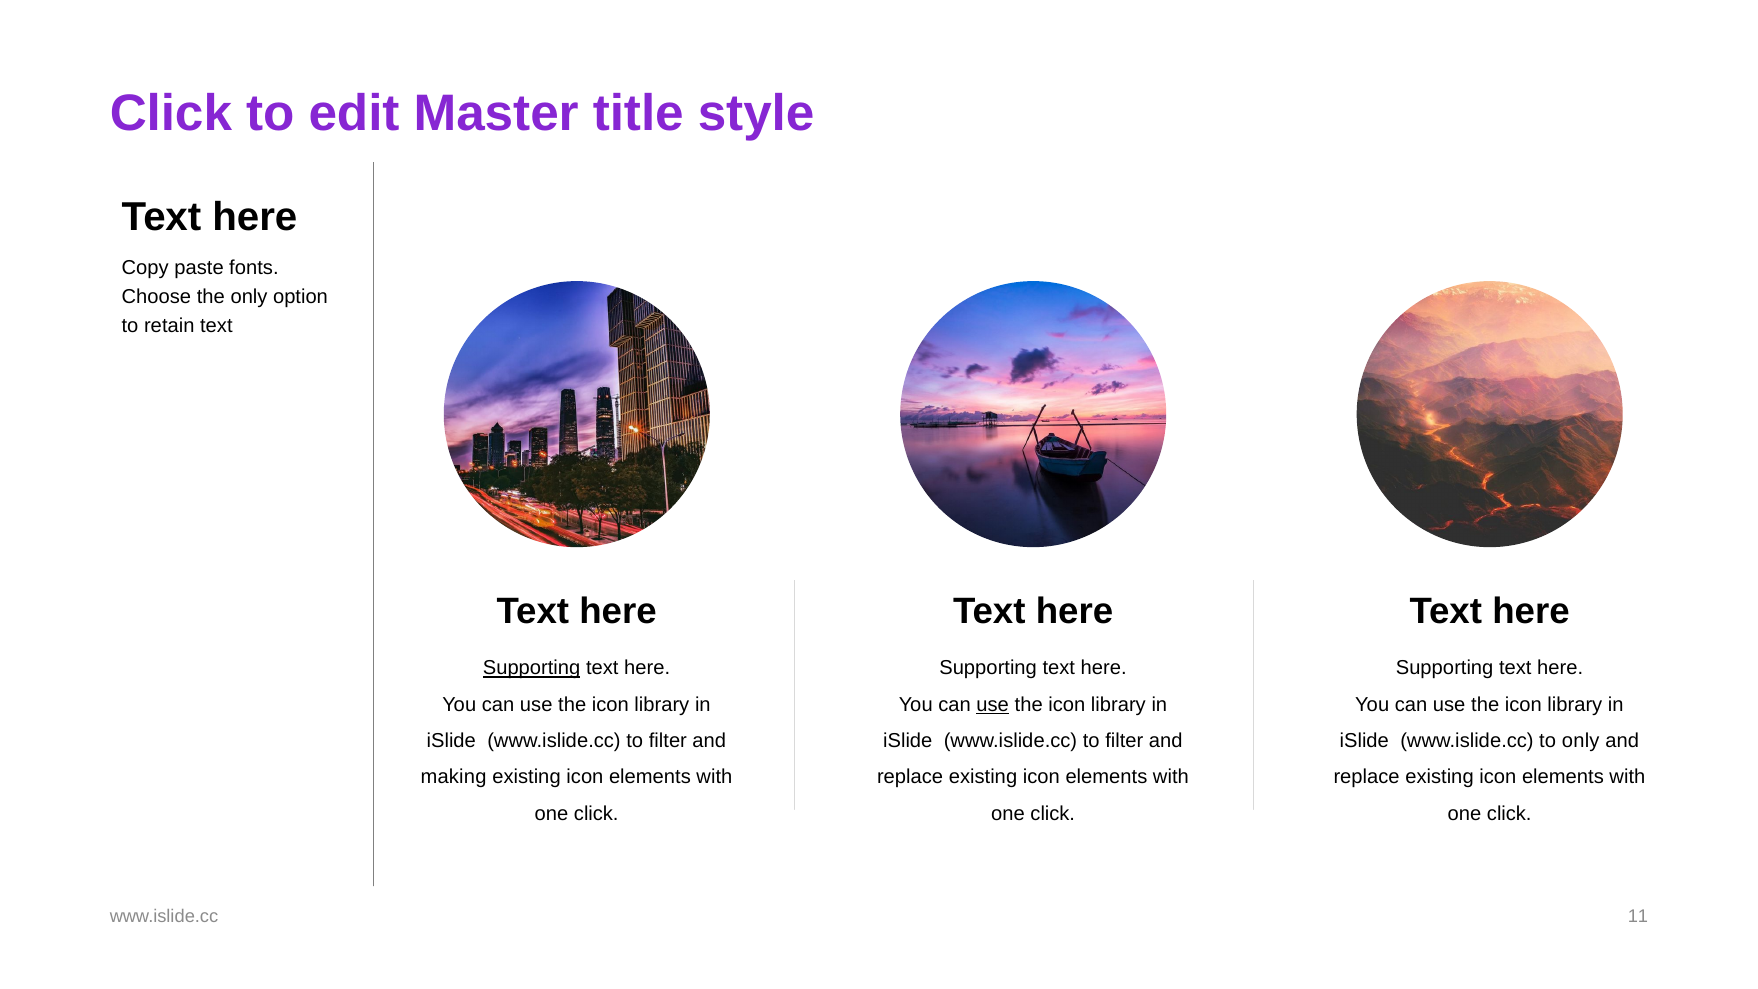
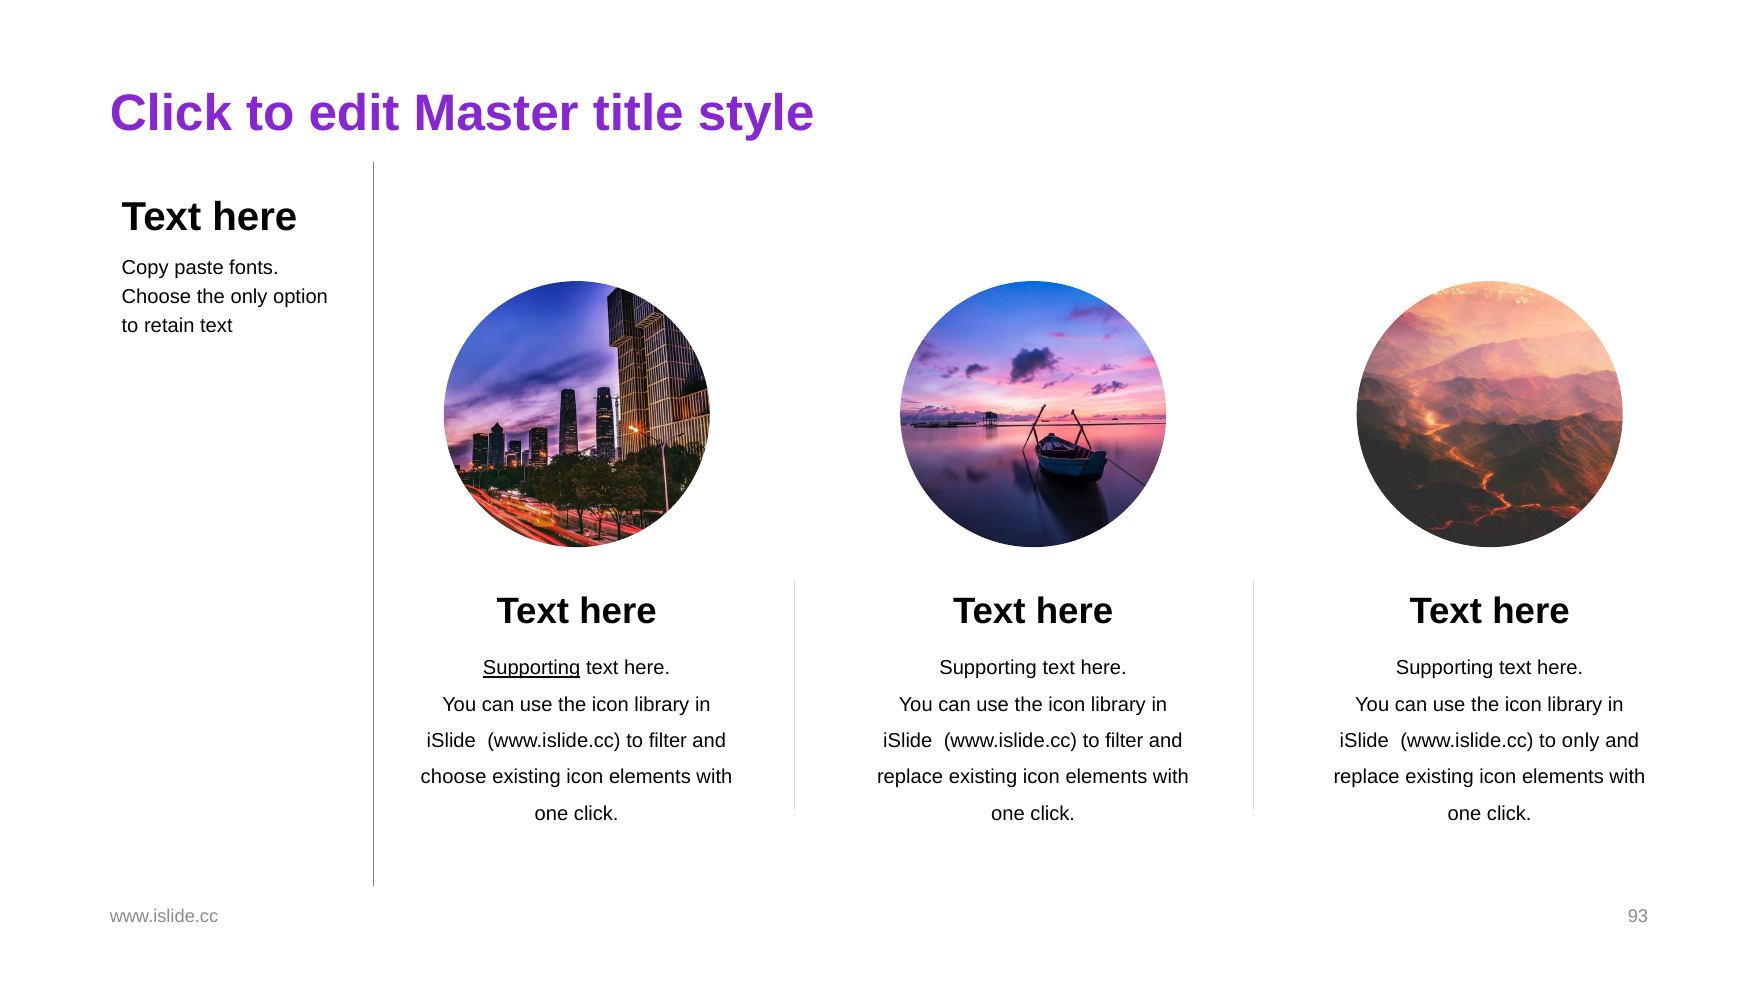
use underline: present -> none (993, 705)
making: making -> choose (454, 777)
11: 11 -> 93 (1638, 916)
